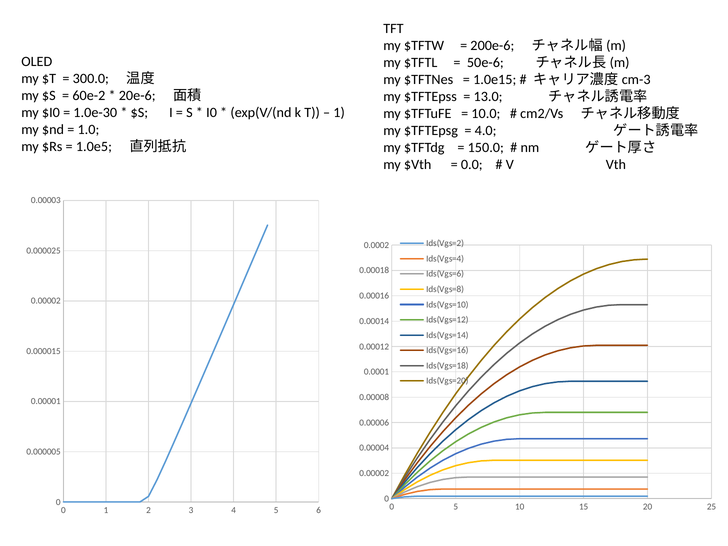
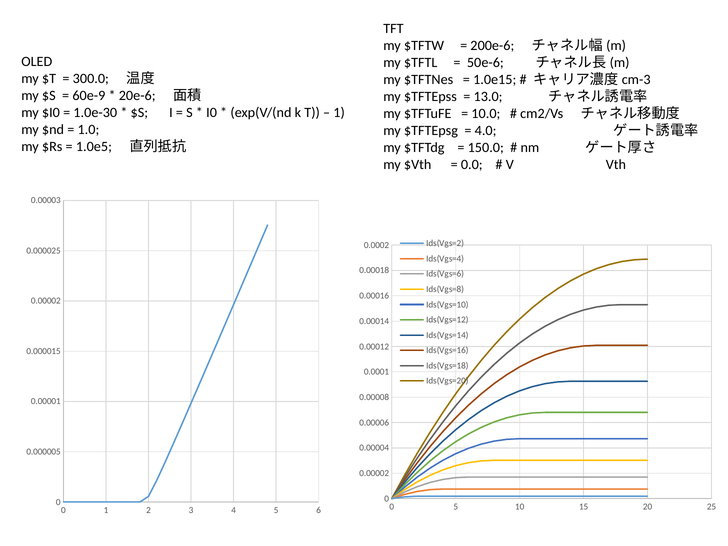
60e-2: 60e-2 -> 60e-9 (89, 95)
